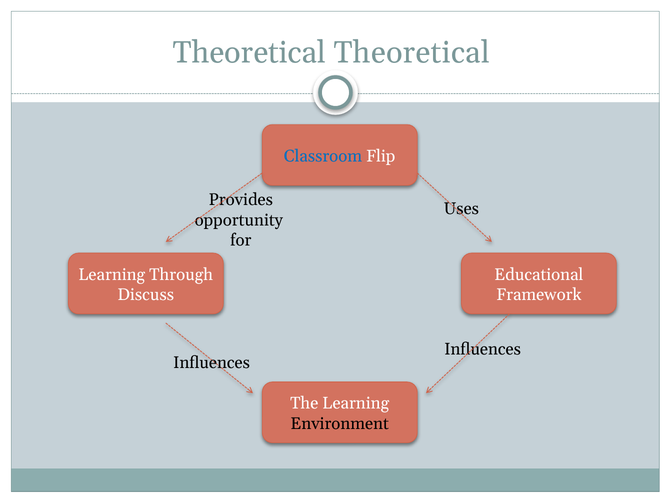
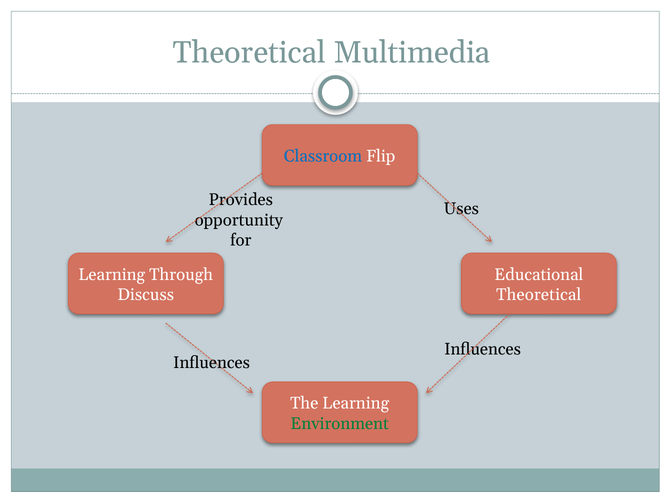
Theoretical Theoretical: Theoretical -> Multimedia (412, 53)
Framework: Framework -> Theoretical (539, 295)
Environment colour: black -> green (340, 424)
